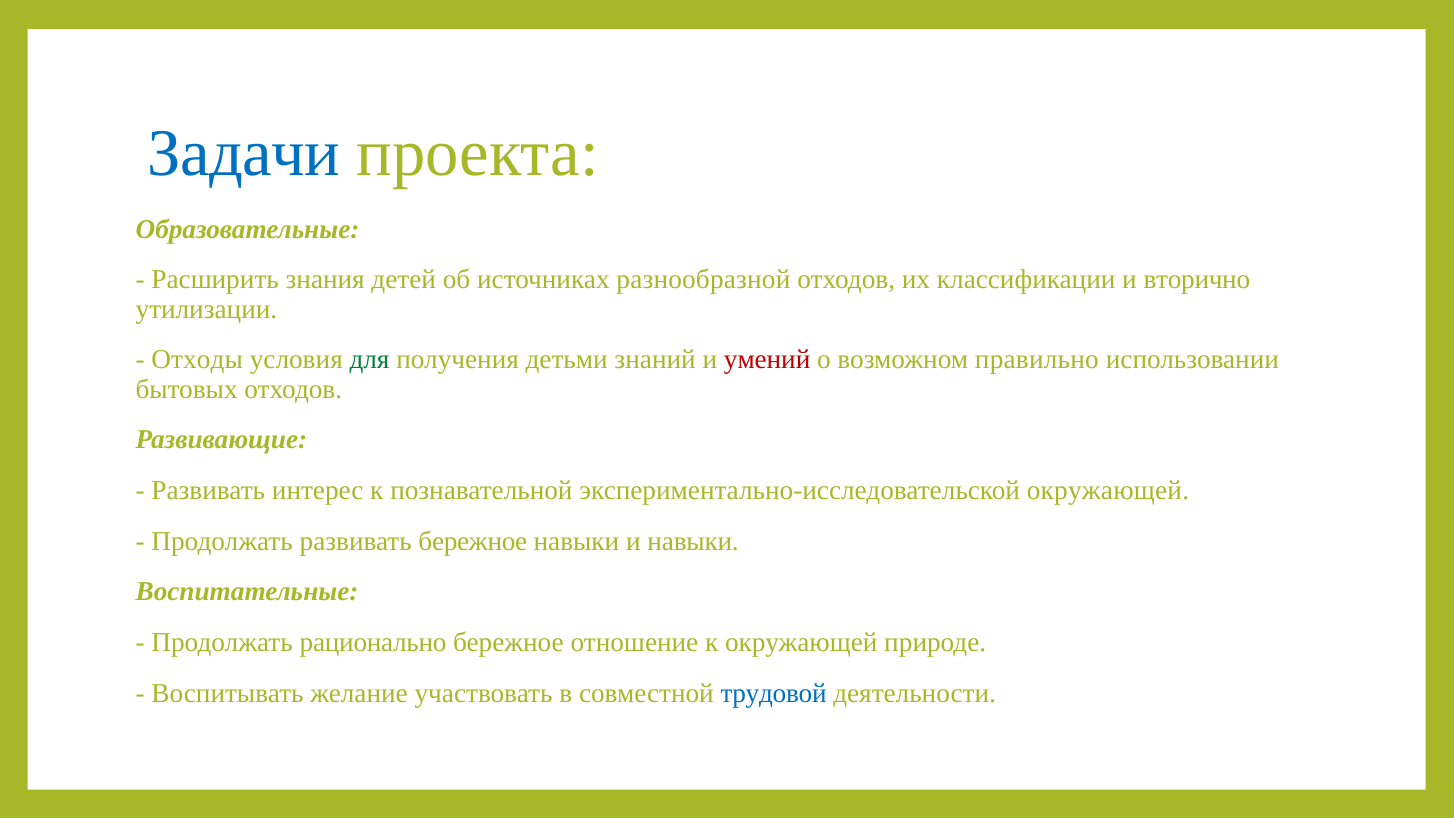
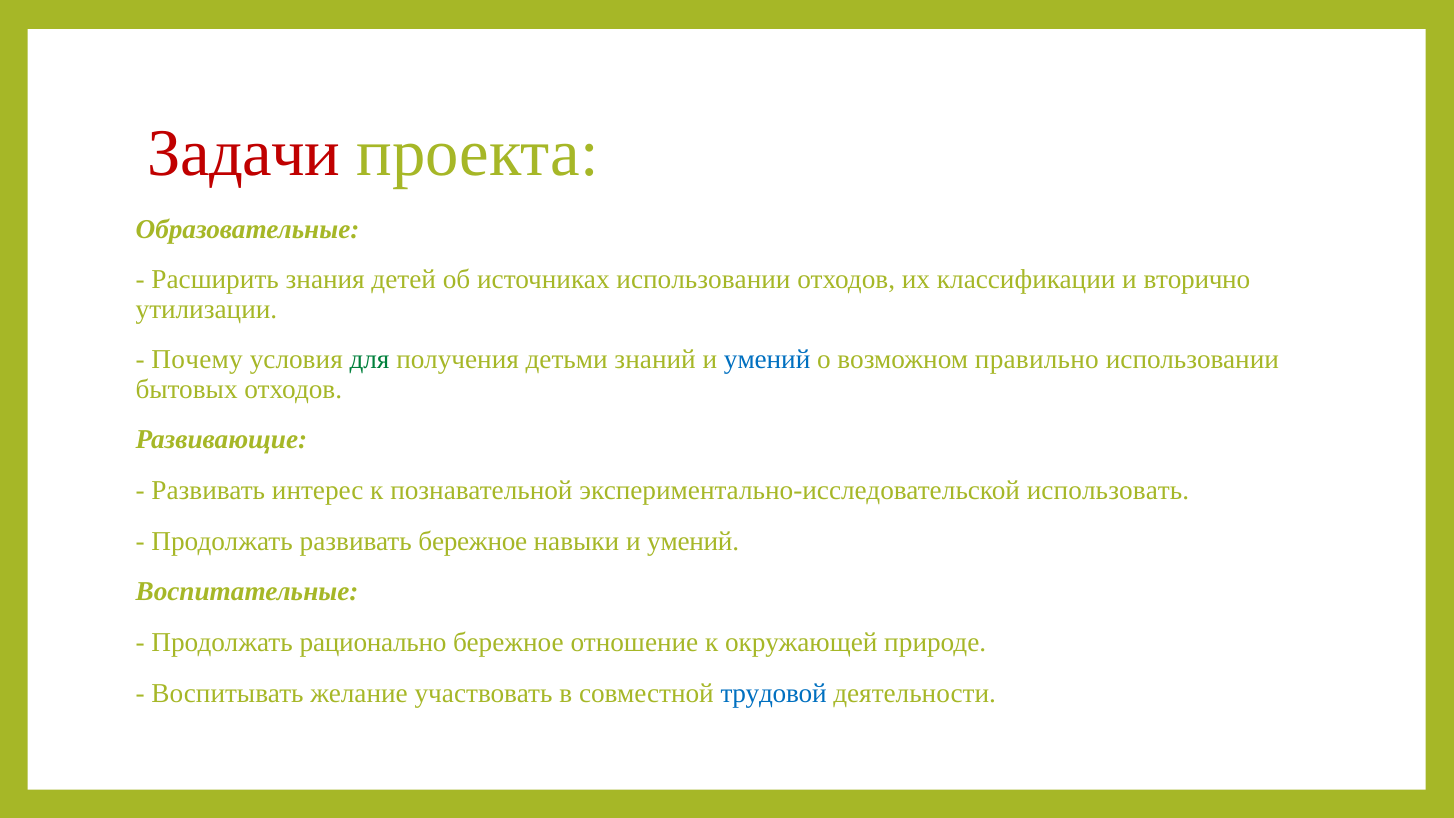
Задачи colour: blue -> red (244, 153)
источниках разнообразной: разнообразной -> использовании (703, 280)
Отходы: Отходы -> Почему (197, 360)
умений colour: red -> blue (767, 360)
экспериментально-исследовательской окружающей: окружающей -> использовать (1108, 491)
навыки и навыки: навыки -> умений (693, 541)
